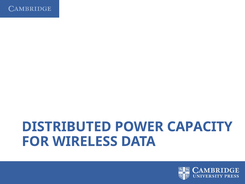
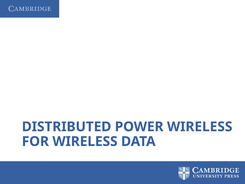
POWER CAPACITY: CAPACITY -> WIRELESS (200, 127)
